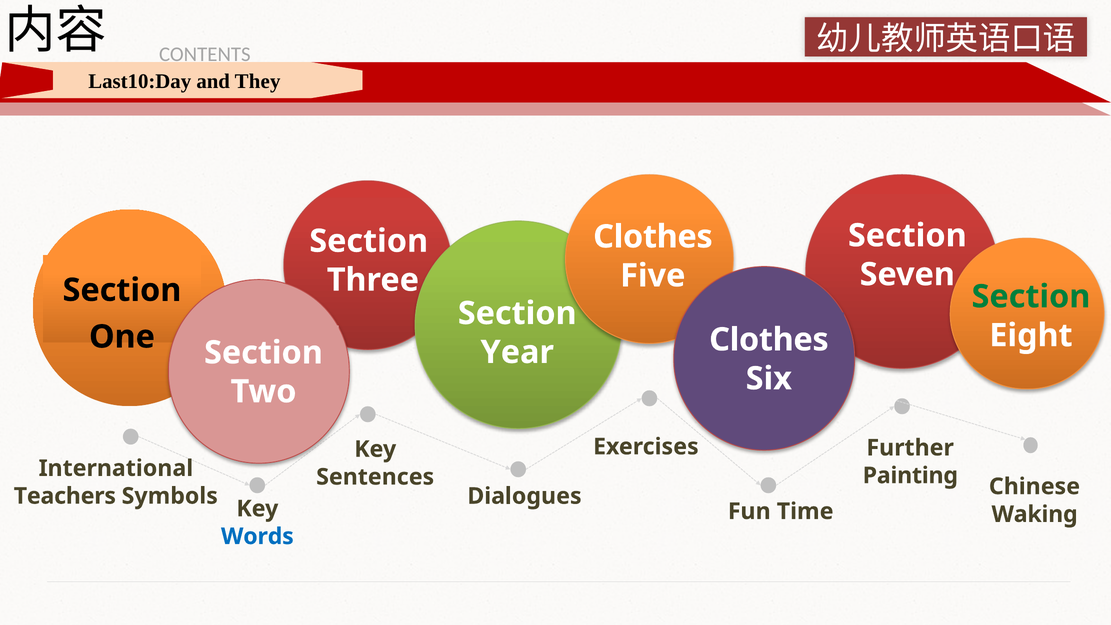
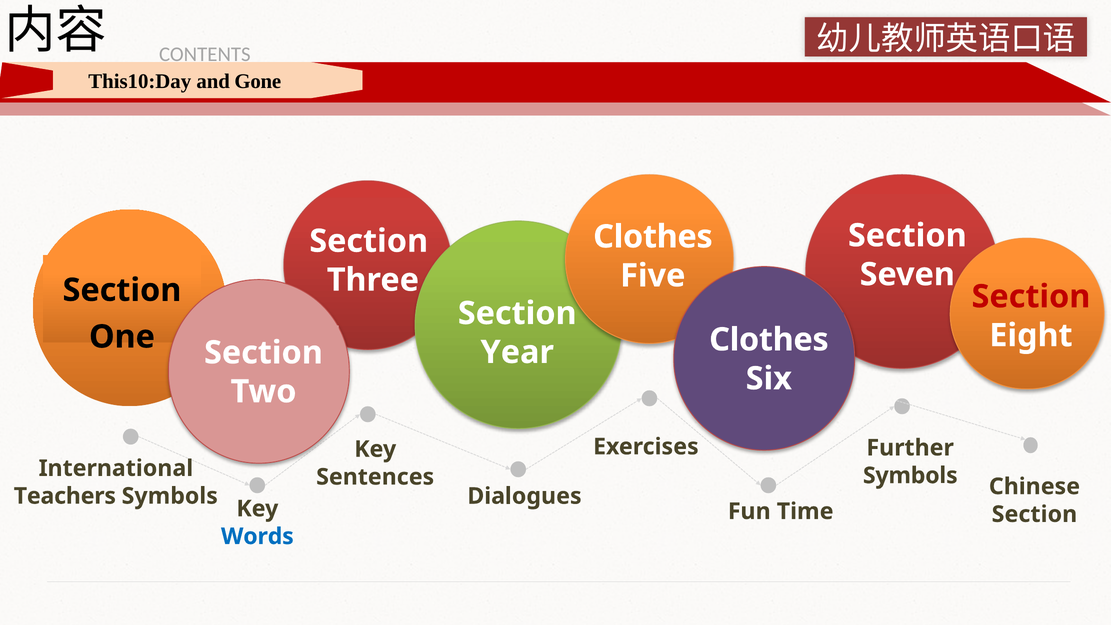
Last10:Day: Last10:Day -> This10:Day (140, 82)
They: They -> Gone (258, 82)
Section colour: green -> red (1031, 297)
Painting: Painting -> Symbols (910, 476)
Waking: Waking -> Section (1034, 514)
